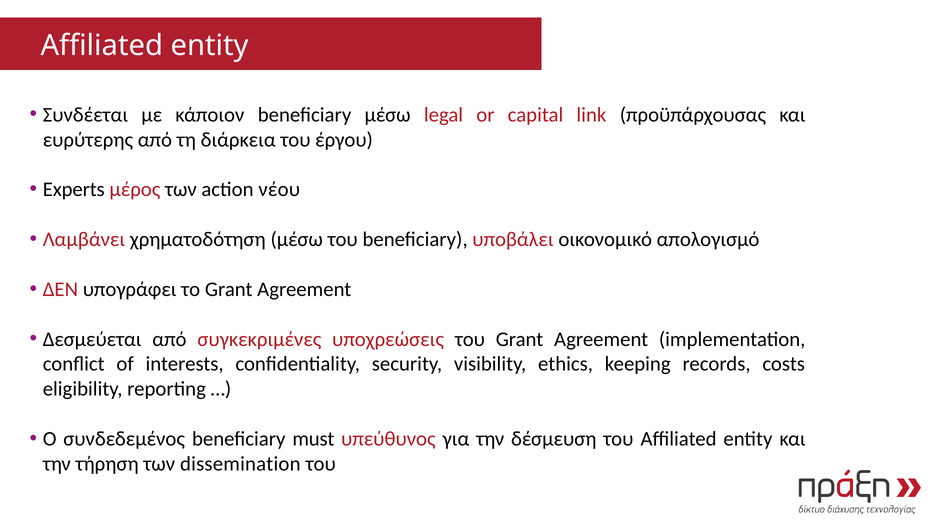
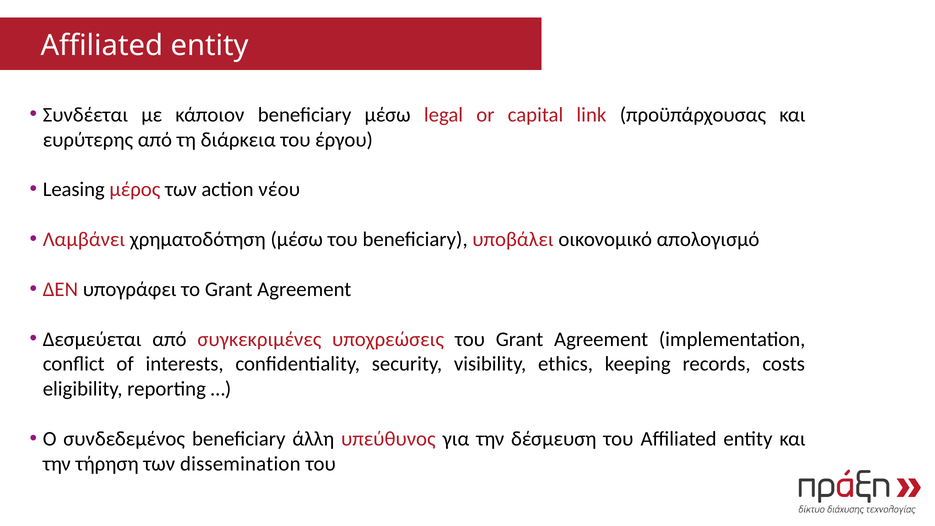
Experts: Experts -> Leasing (74, 190)
must: must -> άλλη (313, 439)
